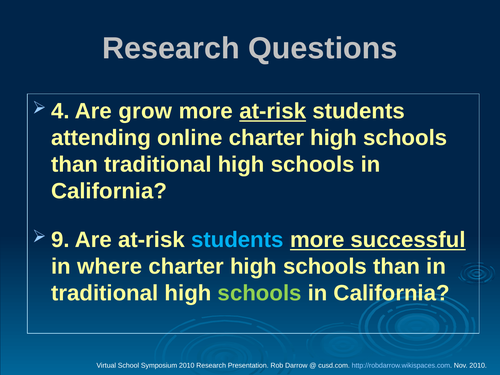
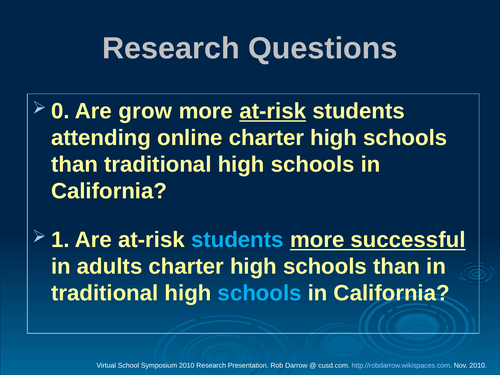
4: 4 -> 0 (60, 111)
9: 9 -> 1 (60, 240)
where: where -> adults (110, 267)
schools colour: light green -> light blue (260, 293)
